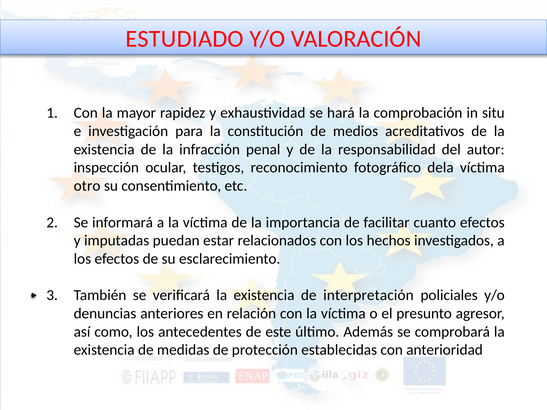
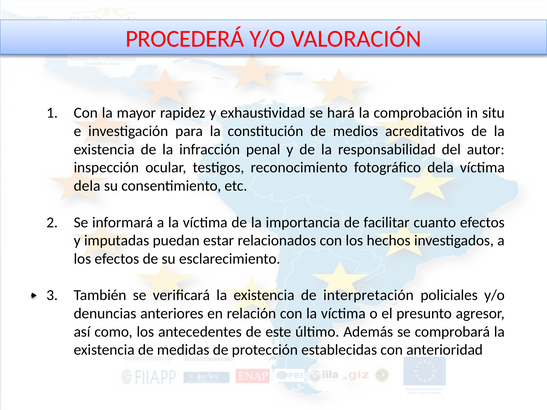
ESTUDIADO: ESTUDIADO -> PROCEDERÁ (185, 39)
otro: otro -> dela (87, 186)
